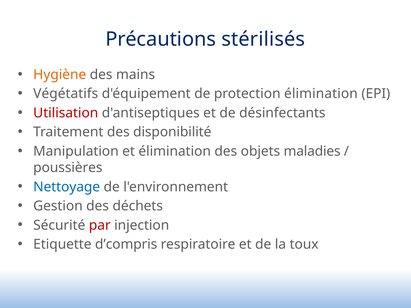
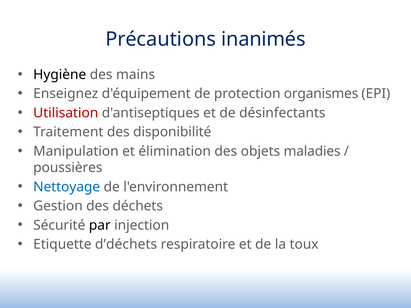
stérilisés: stérilisés -> inanimés (263, 39)
Hygiène colour: orange -> black (60, 75)
Végétatifs: Végétatifs -> Enseignez (66, 94)
protection élimination: élimination -> organismes (321, 94)
par colour: red -> black (100, 225)
d’compris: d’compris -> d’déchets (126, 245)
